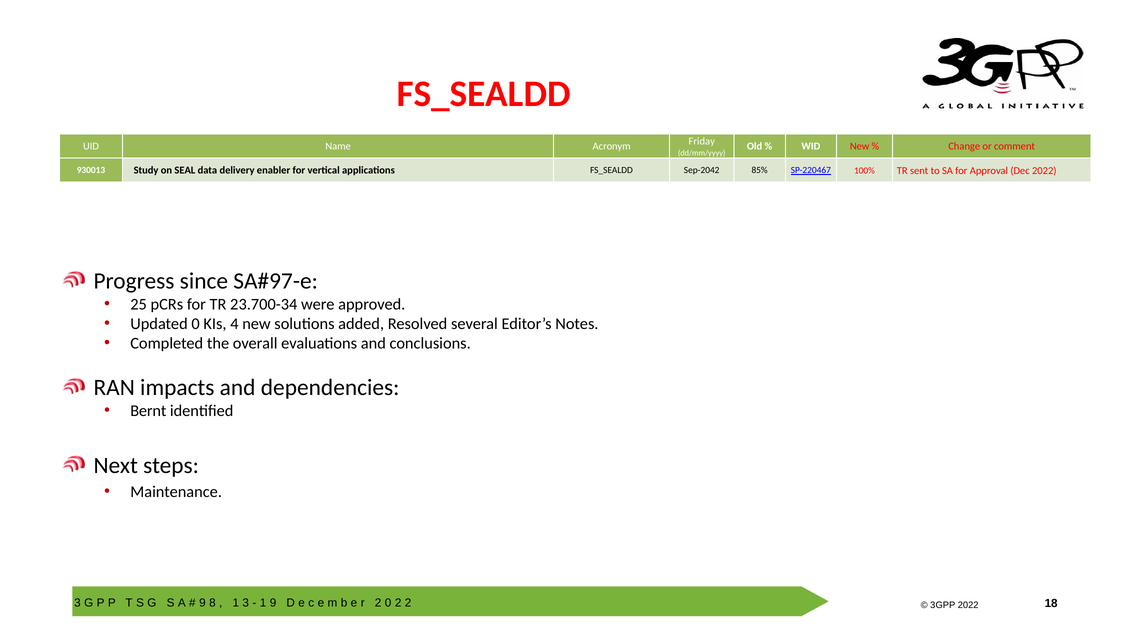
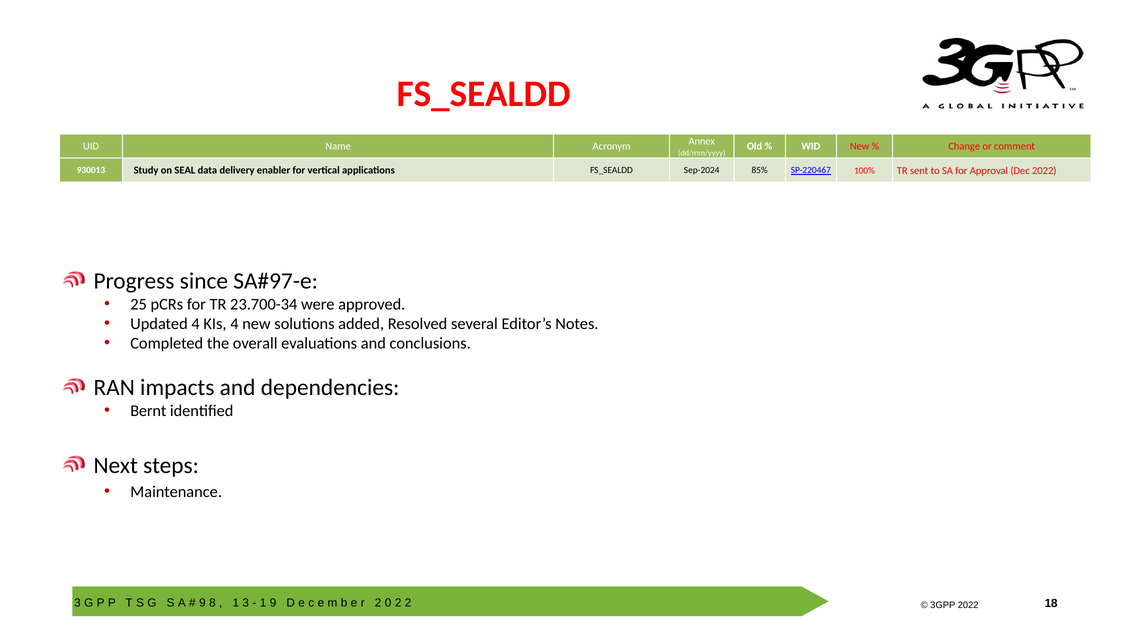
Friday: Friday -> Annex (702, 141)
Sep-2042: Sep-2042 -> Sep-2024 (702, 170)
Updated 0: 0 -> 4 (196, 324)
